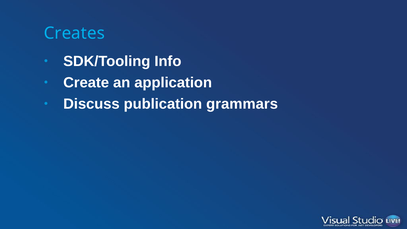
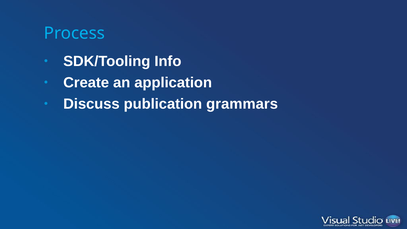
Creates: Creates -> Process (74, 33)
